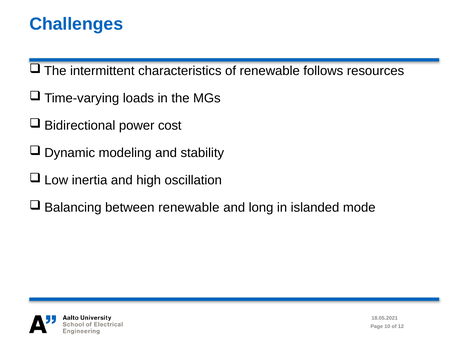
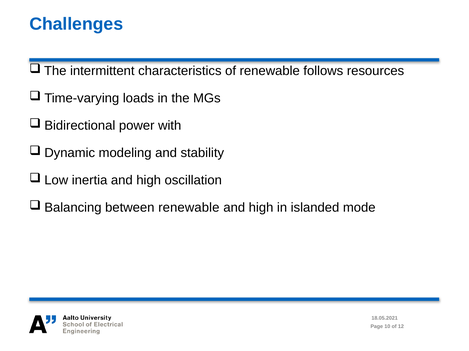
cost: cost -> with (170, 126)
long: long -> high (261, 208)
